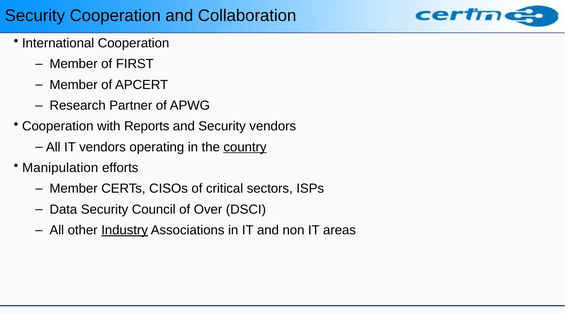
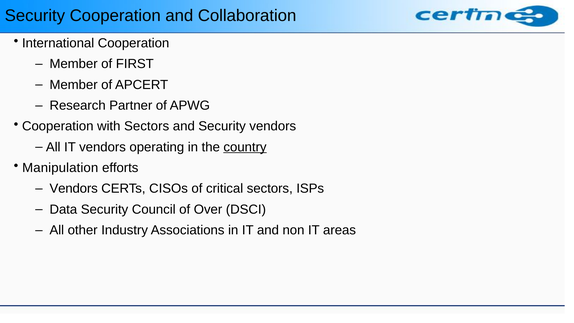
with Reports: Reports -> Sectors (147, 126)
Member: Member -> Vendors (74, 189)
Industry underline: present -> none (125, 230)
